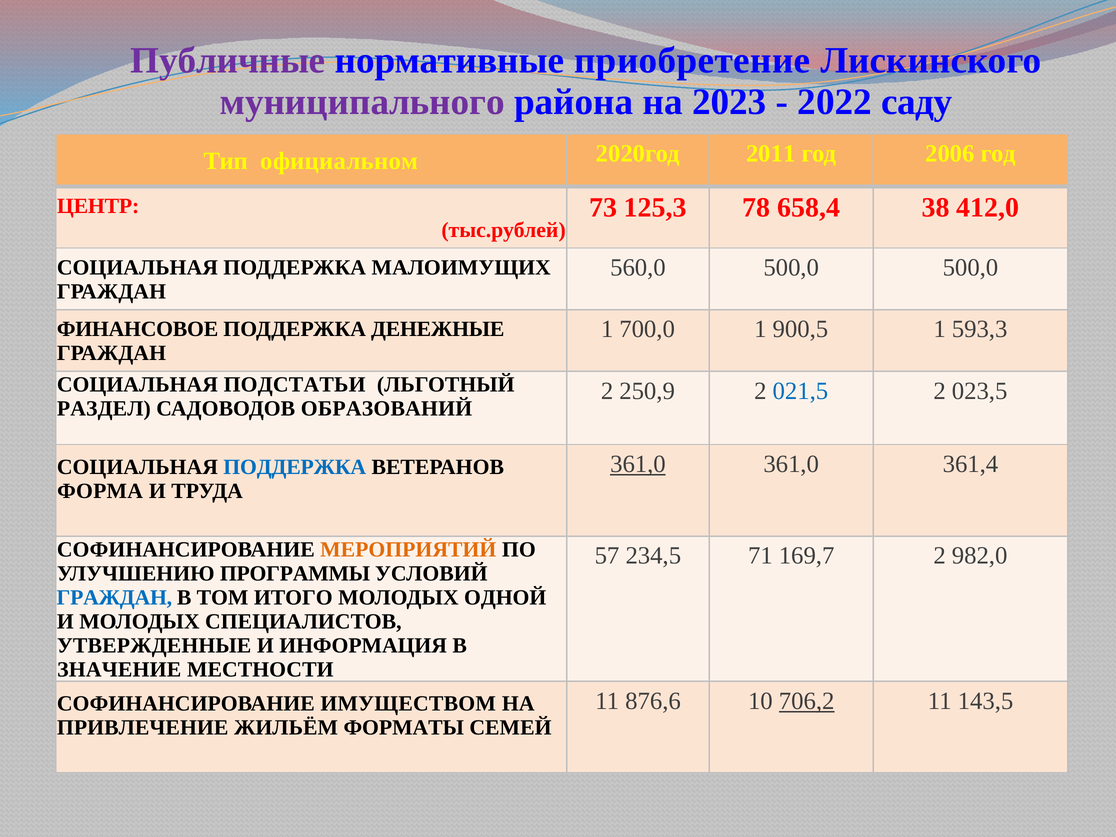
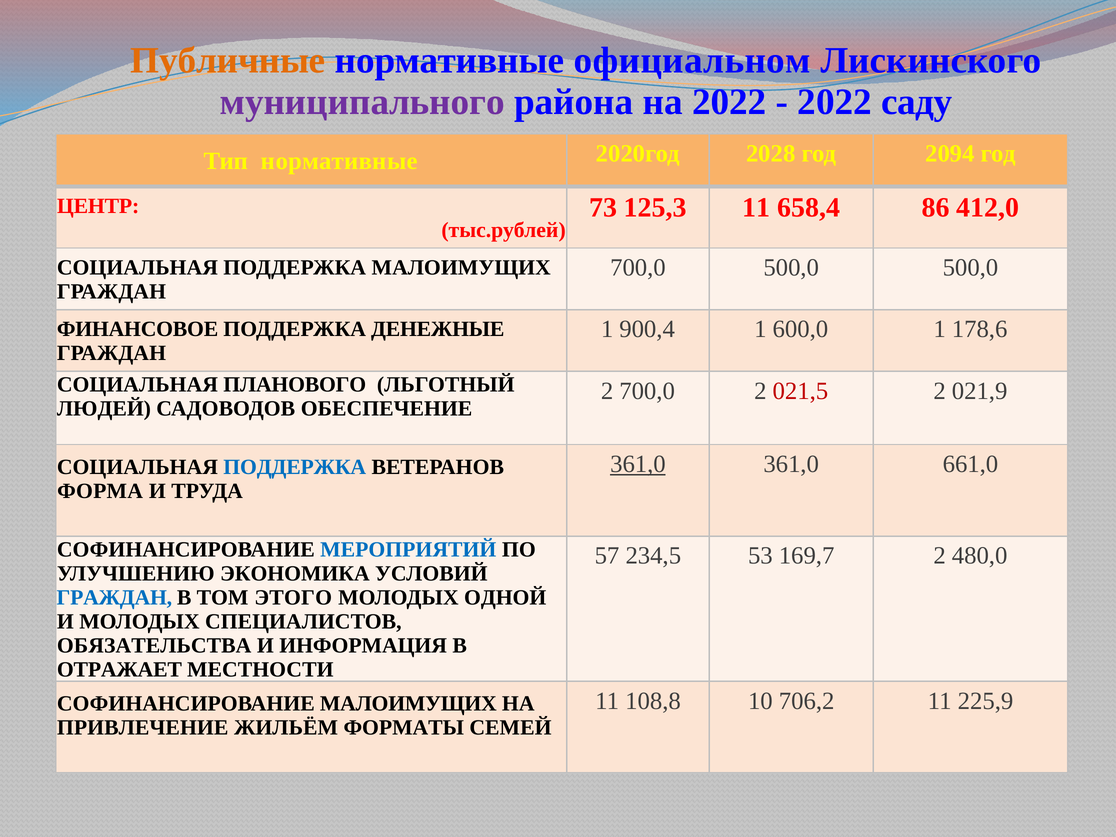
Публичные colour: purple -> orange (228, 61)
приобретение: приобретение -> официальном (692, 61)
на 2023: 2023 -> 2022 (729, 102)
Тип официальном: официальном -> нормативные (339, 161)
2011: 2011 -> 2028 (771, 154)
2006: 2006 -> 2094 (950, 154)
125,3 78: 78 -> 11 (756, 208)
38: 38 -> 86 (936, 208)
560,0: 560,0 -> 700,0 (638, 268)
700,0: 700,0 -> 900,4 (647, 329)
900,5: 900,5 -> 600,0 (800, 329)
593,3: 593,3 -> 178,6 (980, 329)
ПОДСТАТЬИ: ПОДСТАТЬИ -> ПЛАНОВОГО (295, 385)
2 250,9: 250,9 -> 700,0 (647, 391)
021,5 colour: blue -> red (800, 391)
023,5: 023,5 -> 021,9 (980, 391)
РАЗДЕЛ: РАЗДЕЛ -> ЛЮДЕЙ (104, 409)
ОБРАЗОВАНИЙ: ОБРАЗОВАНИЙ -> ОБЕСПЕЧЕНИЕ (387, 409)
361,4: 361,4 -> 661,0 (970, 464)
МЕРОПРИЯТИЙ colour: orange -> blue (408, 550)
71: 71 -> 53 (760, 556)
982,0: 982,0 -> 480,0 (980, 556)
ПРОГРАММЫ: ПРОГРАММЫ -> ЭКОНОМИКА (295, 574)
ИТОГО: ИТОГО -> ЭТОГО (293, 598)
УТВЕРЖДЕННЫЕ: УТВЕРЖДЕННЫЕ -> ОБЯЗАТЕЛЬСТВА (154, 646)
ЗНАЧЕНИЕ: ЗНАЧЕНИЕ -> ОТРАЖАЕТ (119, 670)
876,6: 876,6 -> 108,8 (653, 701)
706,2 underline: present -> none (807, 701)
143,5: 143,5 -> 225,9 (986, 701)
СОФИНАНСИРОВАНИЕ ИМУЩЕСТВОМ: ИМУЩЕСТВОМ -> МАЛОИМУЩИХ (408, 704)
